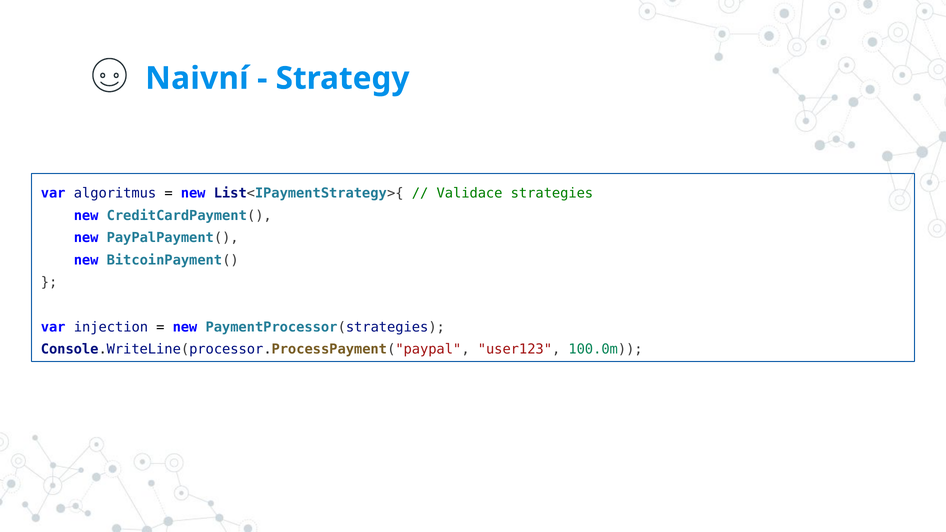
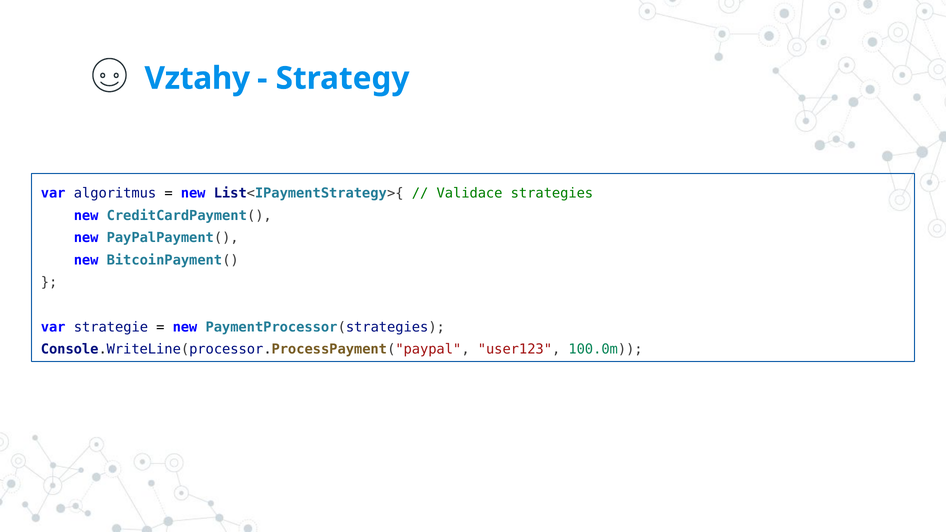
Naivní: Naivní -> Vztahy (197, 78)
injection: injection -> strategie (111, 327)
